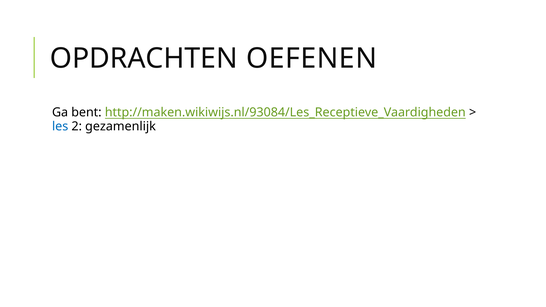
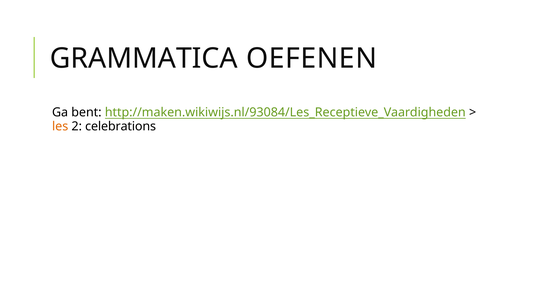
OPDRACHTEN: OPDRACHTEN -> GRAMMATICA (144, 59)
les colour: blue -> orange (60, 126)
gezamenlijk: gezamenlijk -> celebrations (121, 126)
